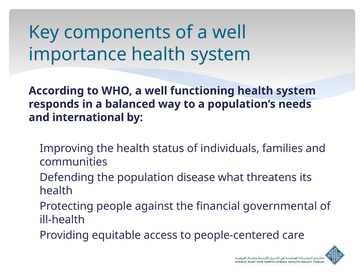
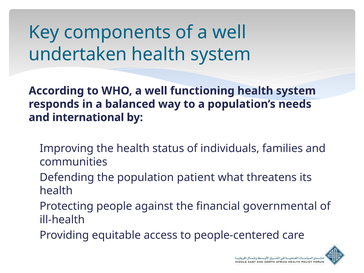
importance: importance -> undertaken (78, 54)
disease: disease -> patient (196, 177)
